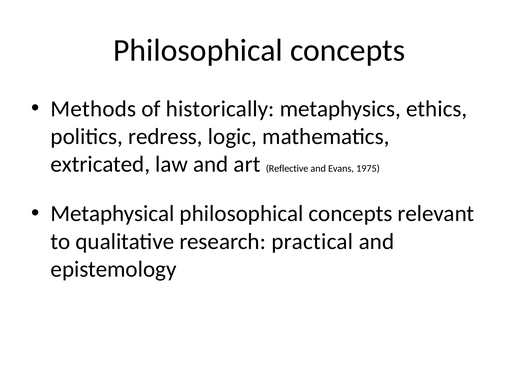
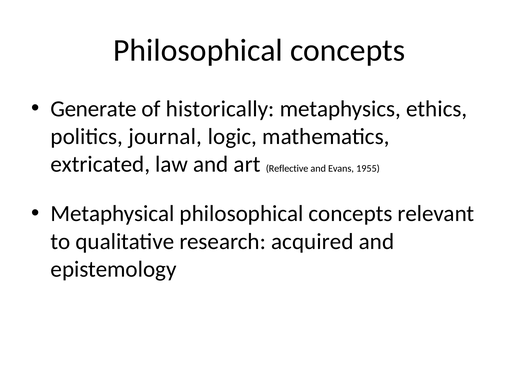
Methods: Methods -> Generate (94, 109)
redress: redress -> journal (165, 137)
1975: 1975 -> 1955 (368, 169)
practical: practical -> acquired (312, 242)
